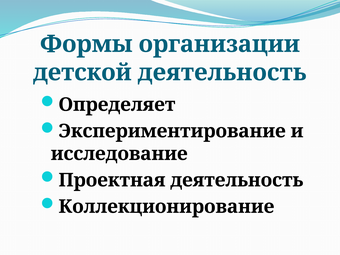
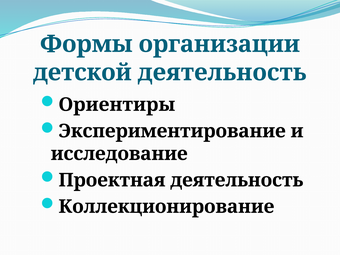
Определяет: Определяет -> Ориентиры (117, 105)
